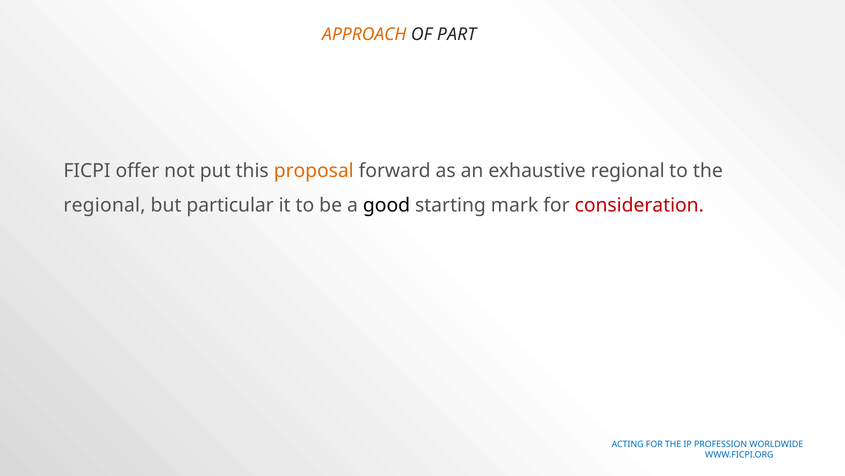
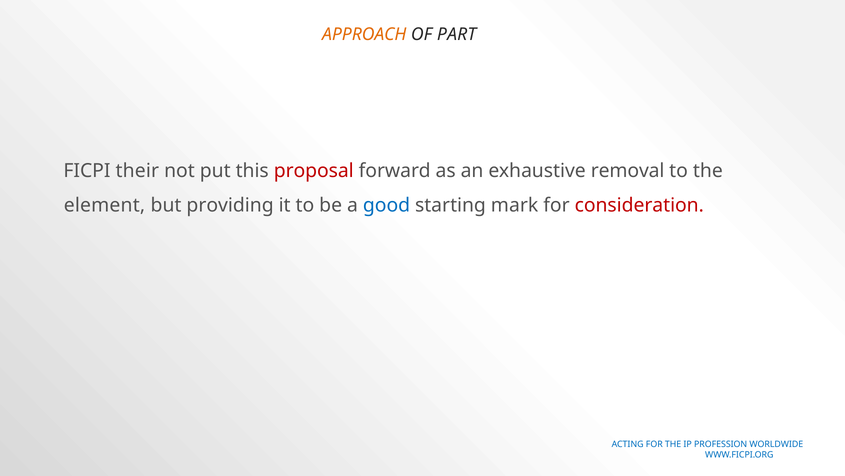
offer: offer -> their (137, 170)
proposal colour: orange -> red (314, 170)
exhaustive regional: regional -> removal (628, 170)
regional: regional -> element (104, 205)
particular: particular -> providing (230, 205)
good colour: black -> blue (387, 205)
